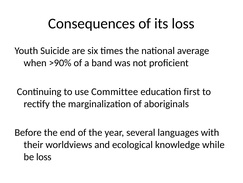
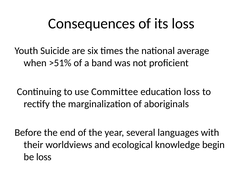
>90%: >90% -> >51% (60, 63)
education first: first -> loss (192, 91)
while: while -> begin (213, 144)
